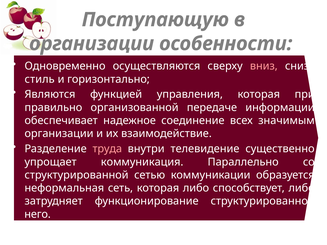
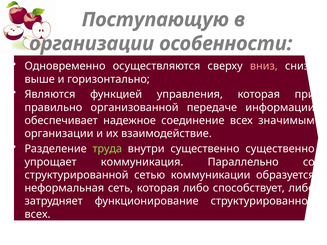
стиль: стиль -> выше (40, 79)
труда colour: pink -> light green (107, 149)
внутри телевидение: телевидение -> существенно (205, 149)
него: него -> всех (38, 214)
